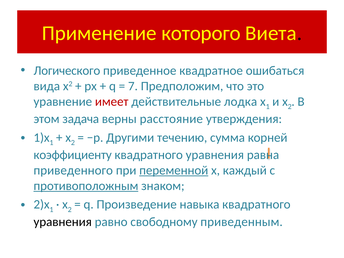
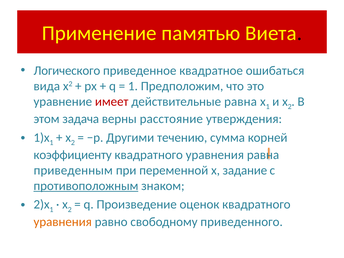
которого: которого -> памятью (201, 33)
7: 7 -> 1 (133, 86)
действительные лодка: лодка -> равна (241, 102)
приведенного: приведенного -> приведенным (73, 170)
переменной underline: present -> none (174, 170)
каждый: каждый -> задание (245, 170)
навыка: навыка -> оценок (199, 204)
уравнения colour: black -> orange (63, 222)
приведенным: приведенным -> приведенного (242, 222)
